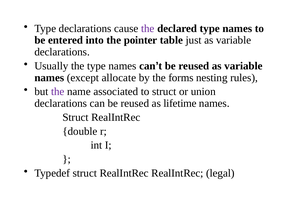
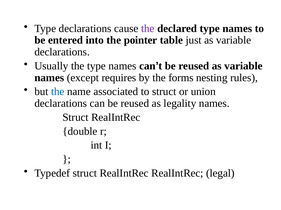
allocate: allocate -> requires (119, 78)
the colour: purple -> blue (58, 92)
lifetime: lifetime -> legality (180, 104)
